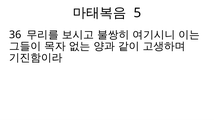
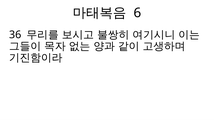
5: 5 -> 6 (137, 13)
